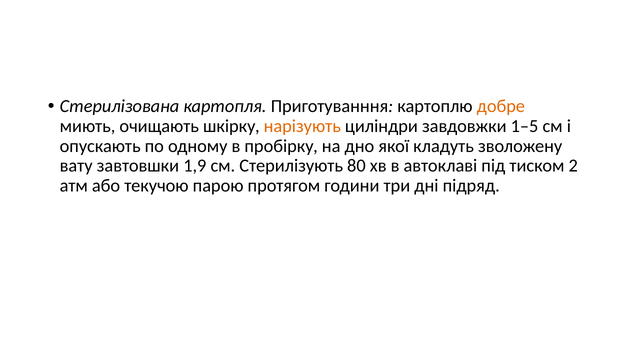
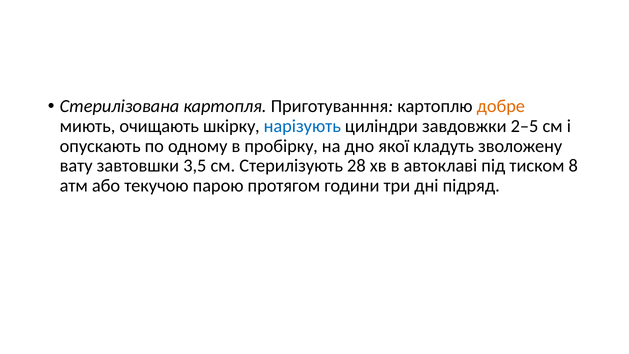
нарізують colour: orange -> blue (302, 126)
1–5: 1–5 -> 2–5 (525, 126)
1,9: 1,9 -> 3,5 (195, 166)
80: 80 -> 28 (356, 166)
2: 2 -> 8 (573, 166)
